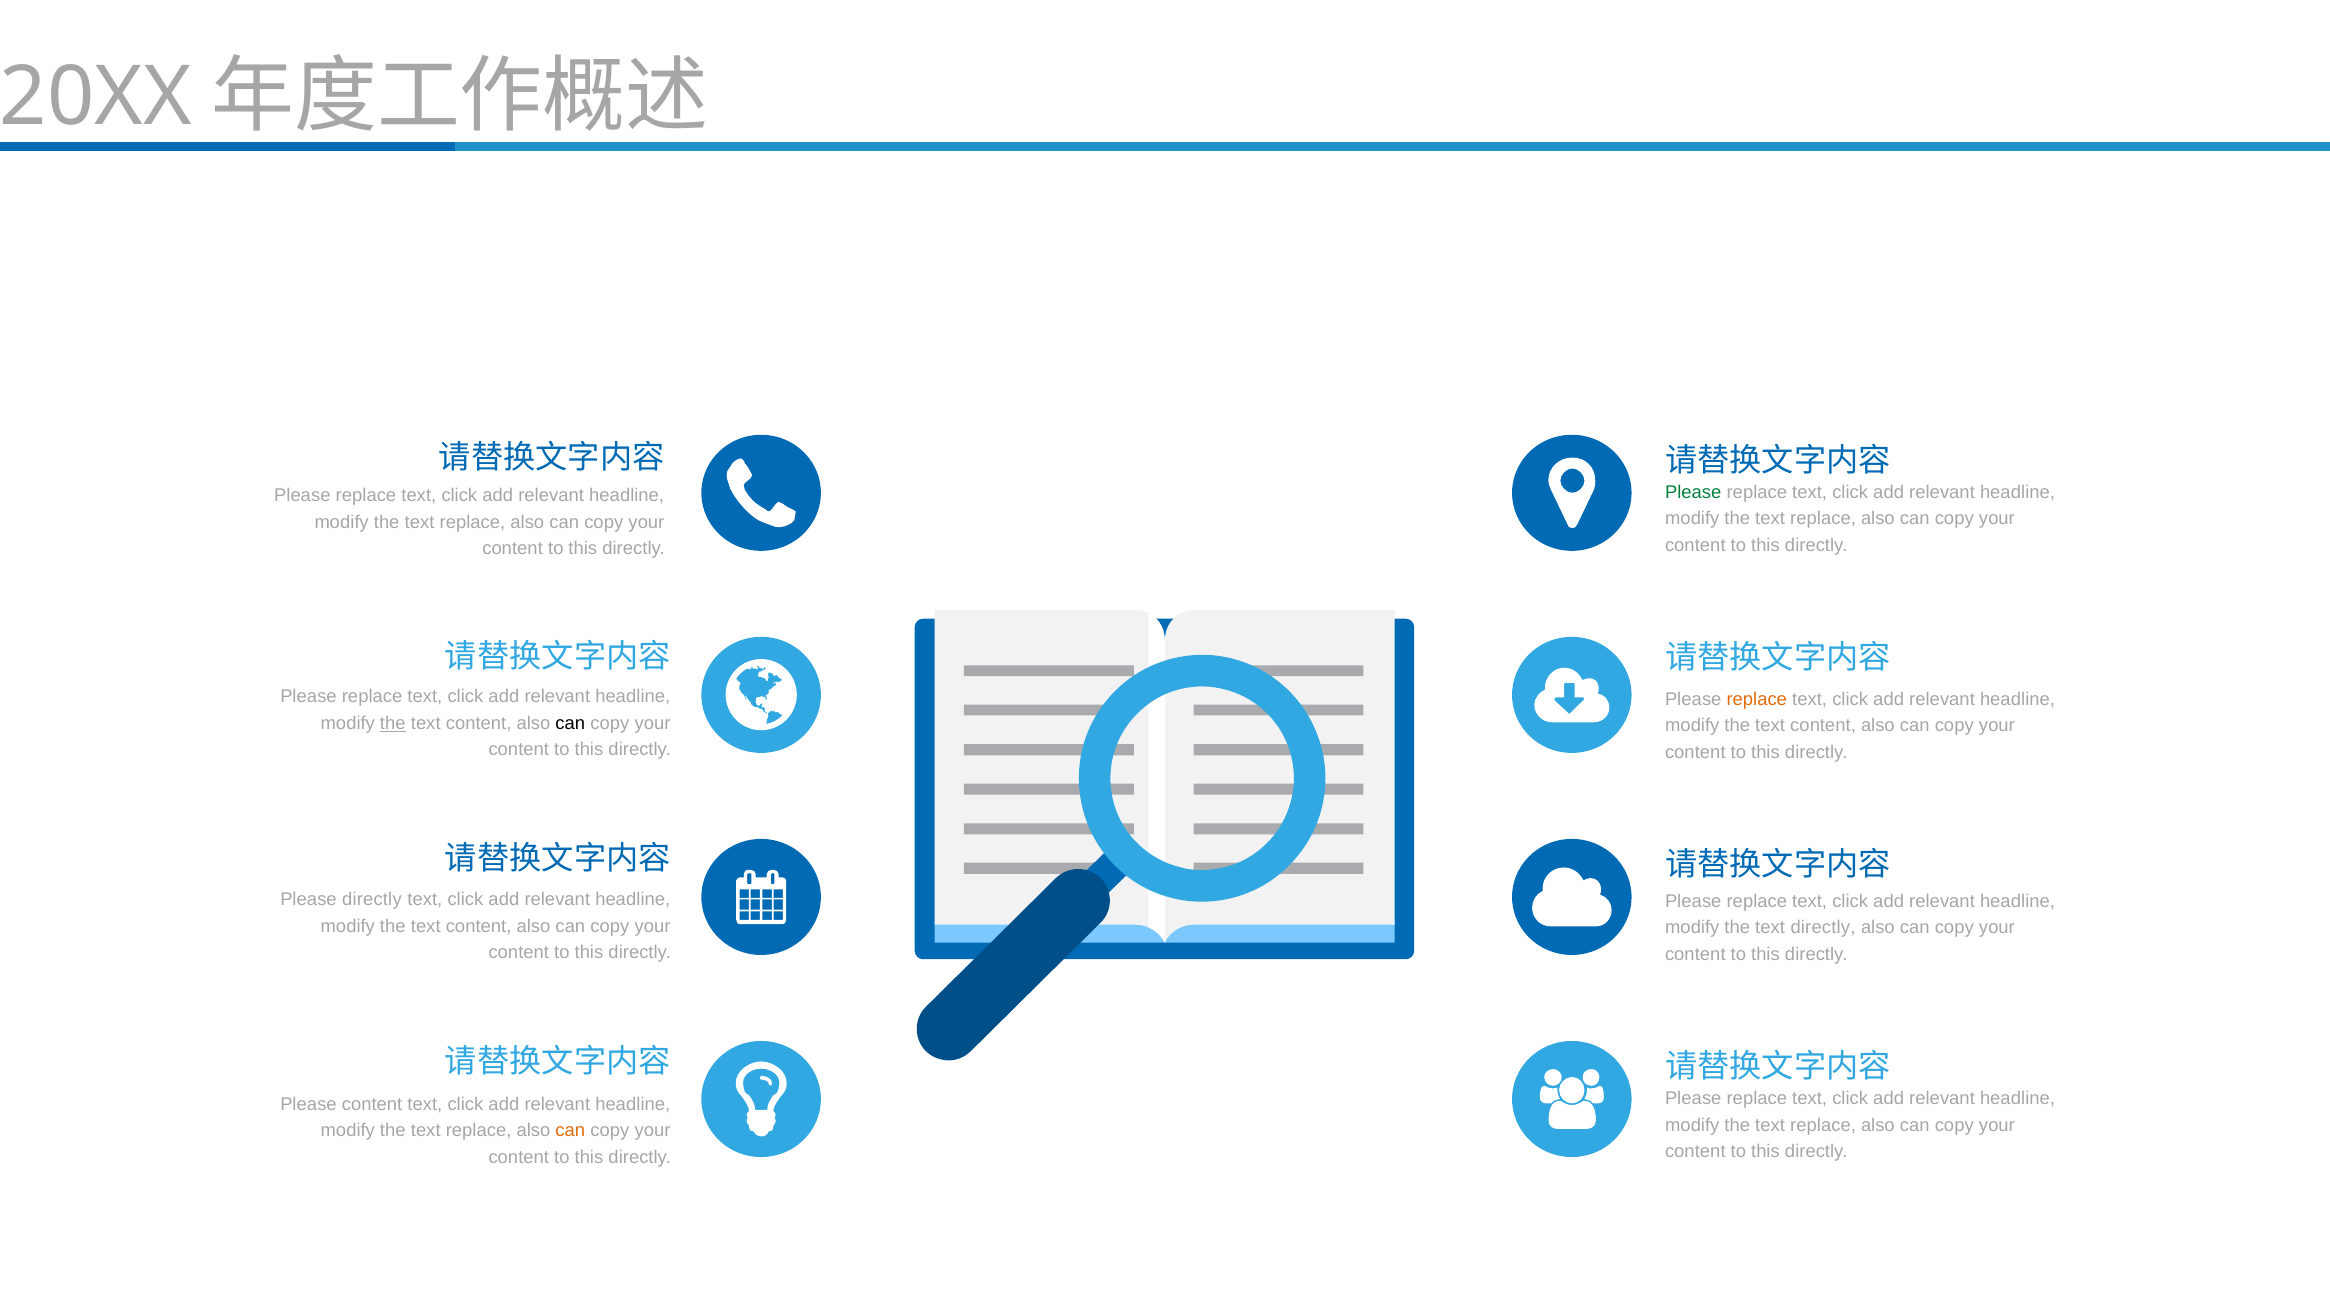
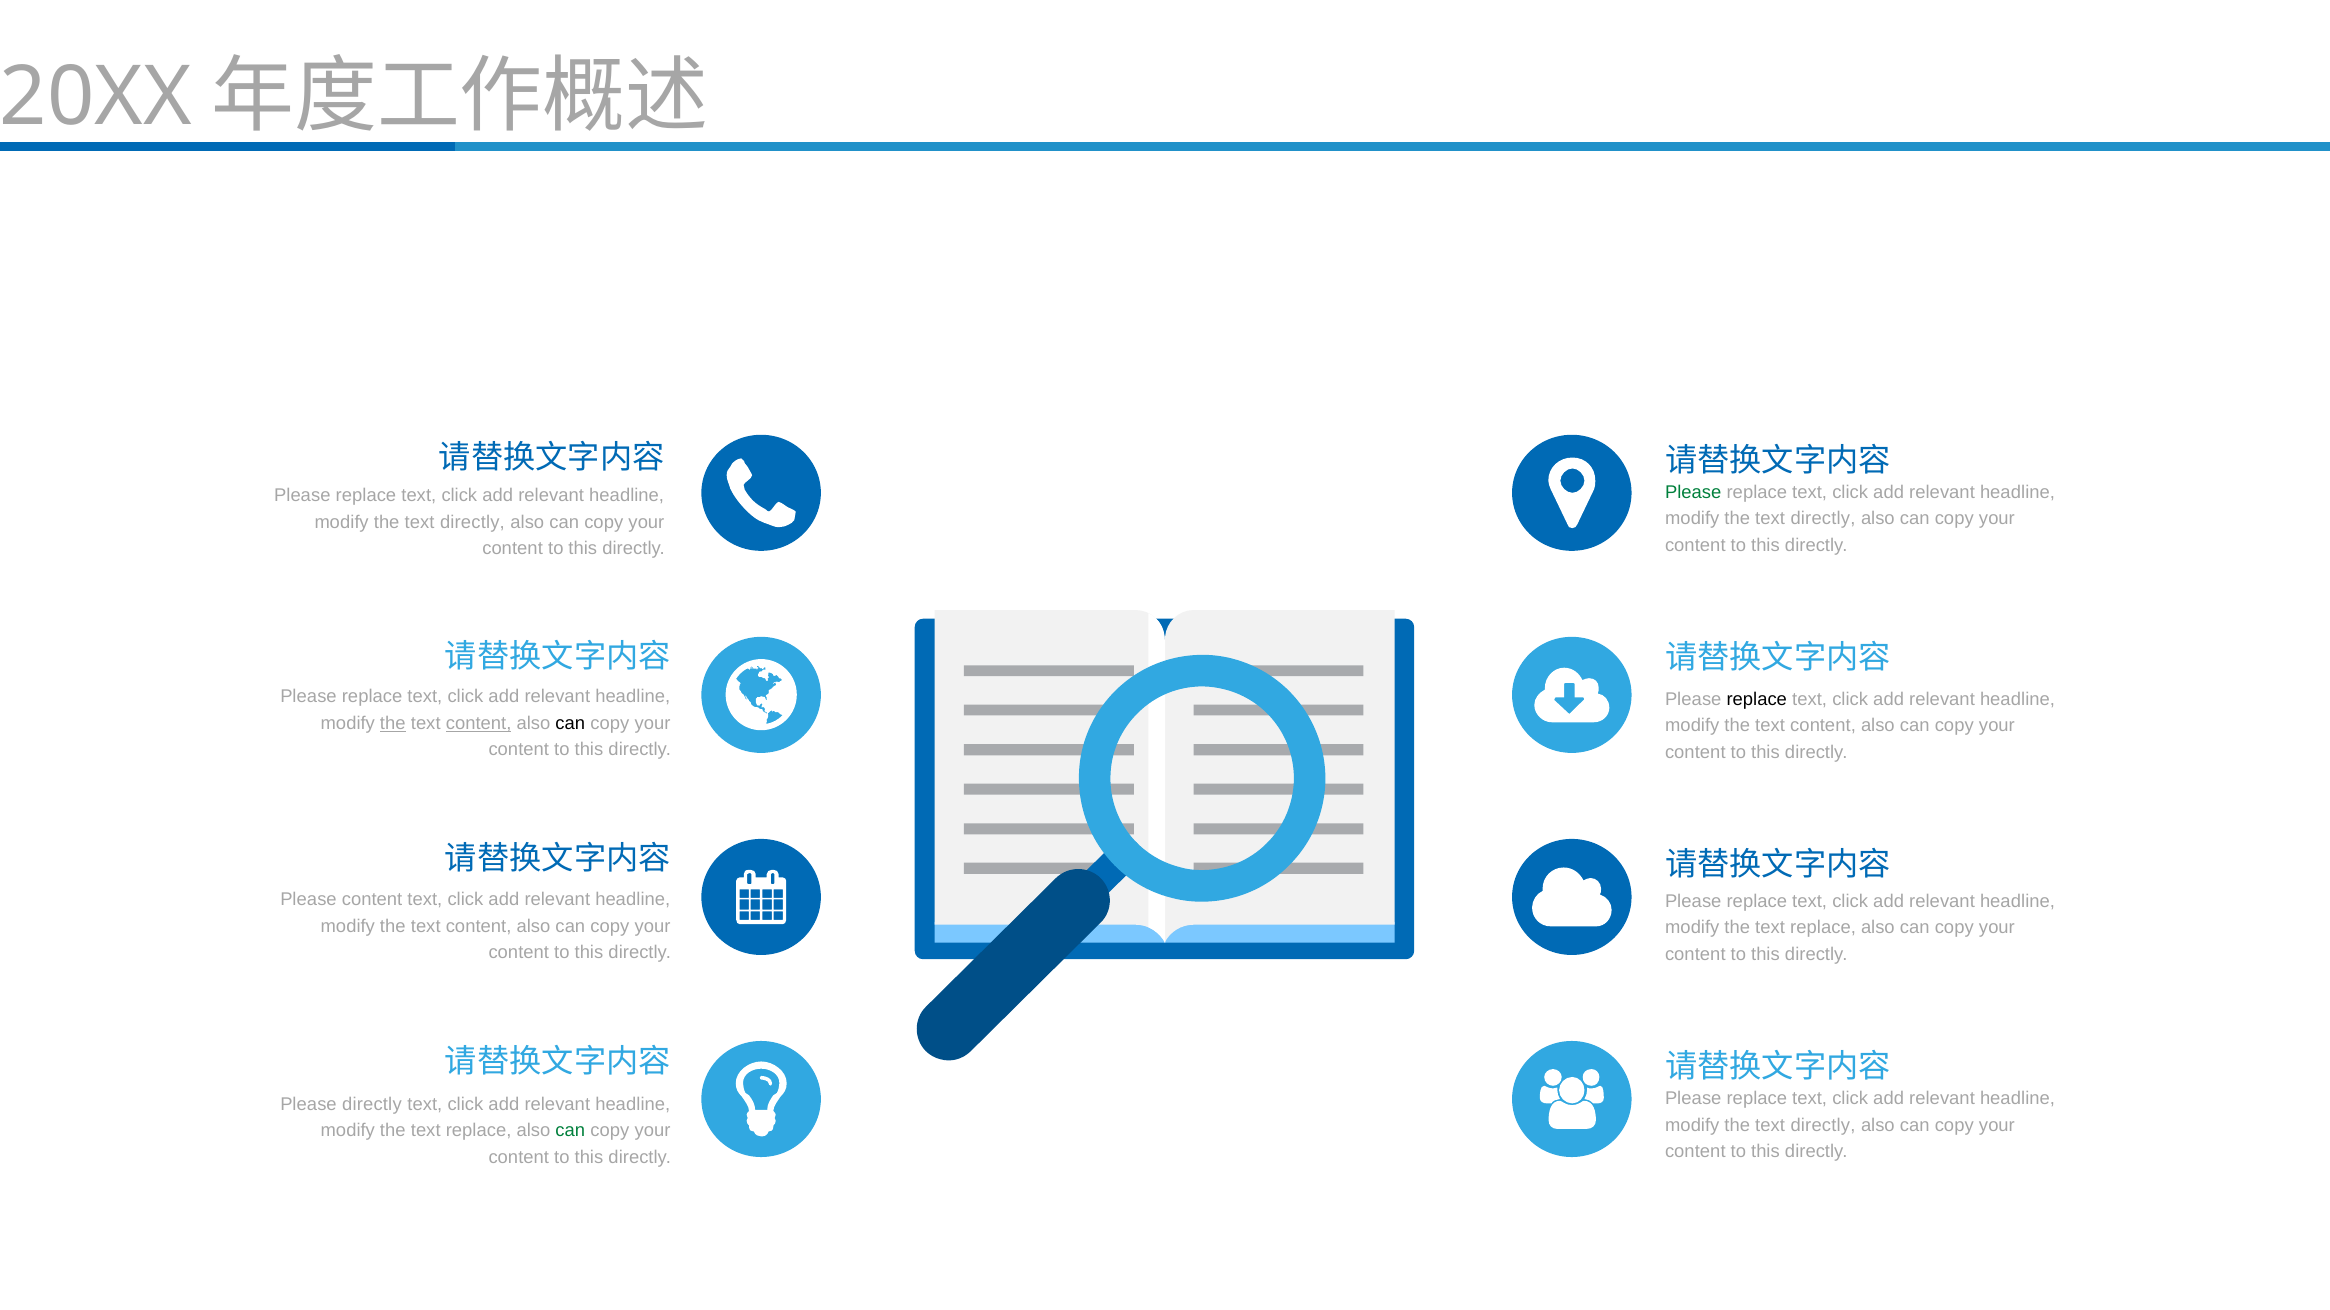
replace: replace -> directly (1823, 519)
replace: replace -> directly (472, 522)
replace colour: orange -> black (1757, 700)
content underline: none -> present (479, 724)
Please directly: directly -> content (372, 900)
directly: directly -> replace (1823, 928)
Please content: content -> directly (372, 1105)
replace: replace -> directly (1823, 1125)
can colour: orange -> green (570, 1131)
